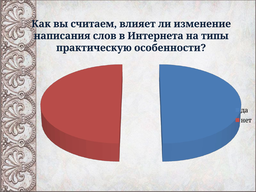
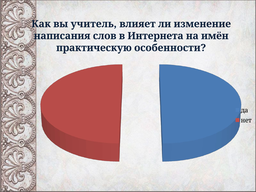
считаем: считаем -> учитель (94, 24)
типы: типы -> имён (215, 36)
